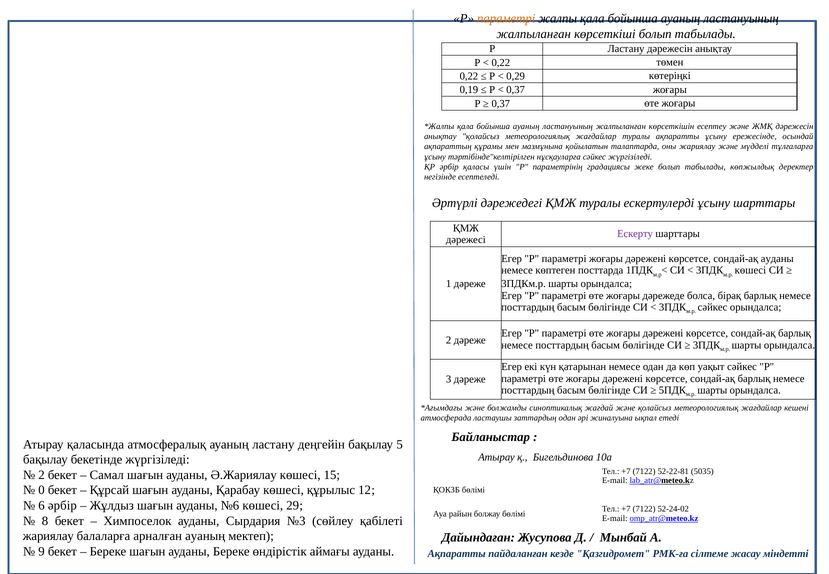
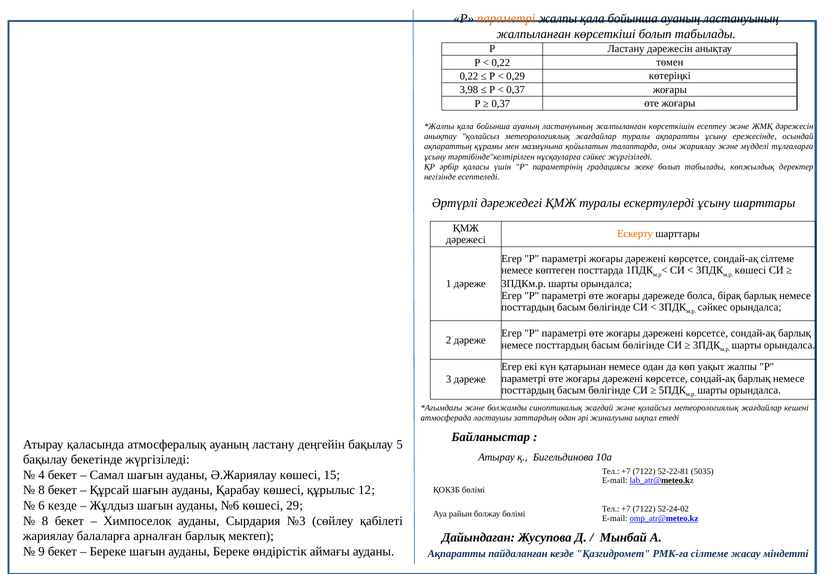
0,19: 0,19 -> 3,98 (469, 90)
Ескерту colour: purple -> orange (635, 234)
сондай-ақ ауданы: ауданы -> сілтеме (777, 259)
уақыт сәйкес: сәйкес -> жалпы (742, 367)
2: 2 -> 4 (42, 475)
0: 0 -> 8 (42, 490)
6 әрбір: әрбір -> кезде (62, 506)
арналған ауаның: ауаның -> барлық (205, 536)
